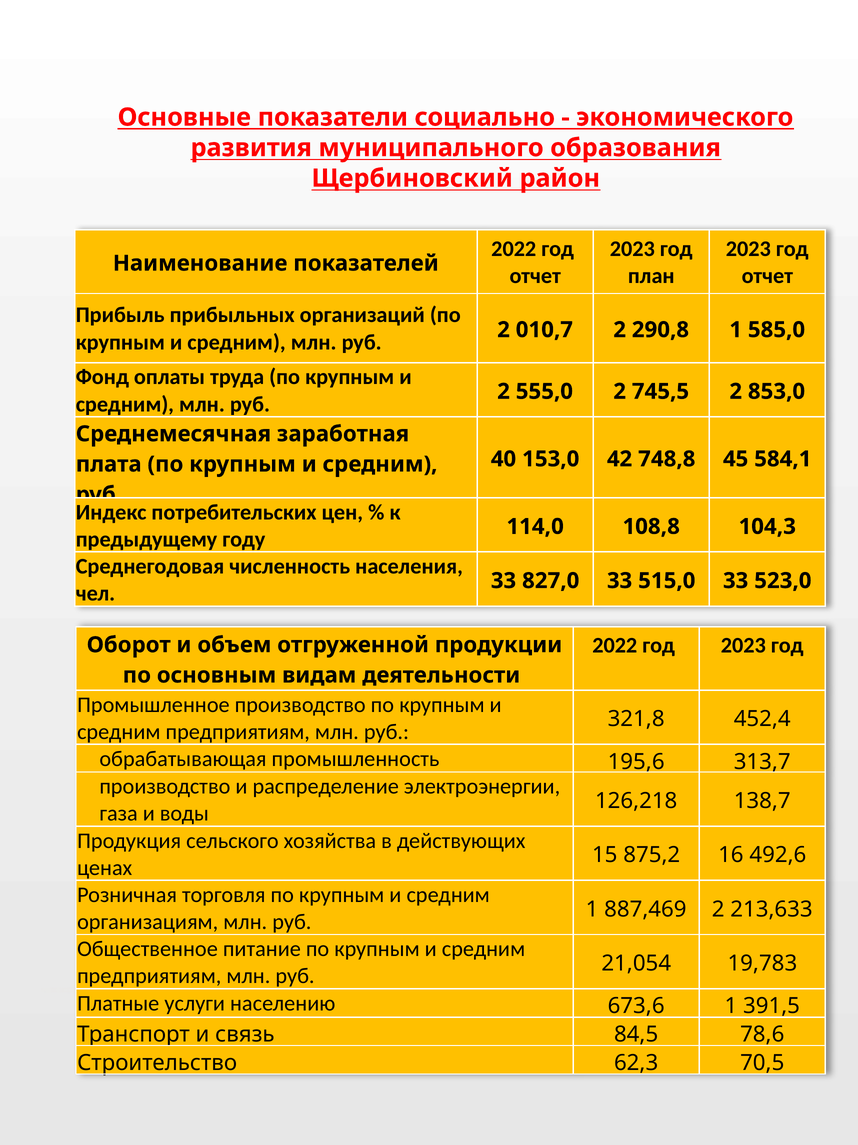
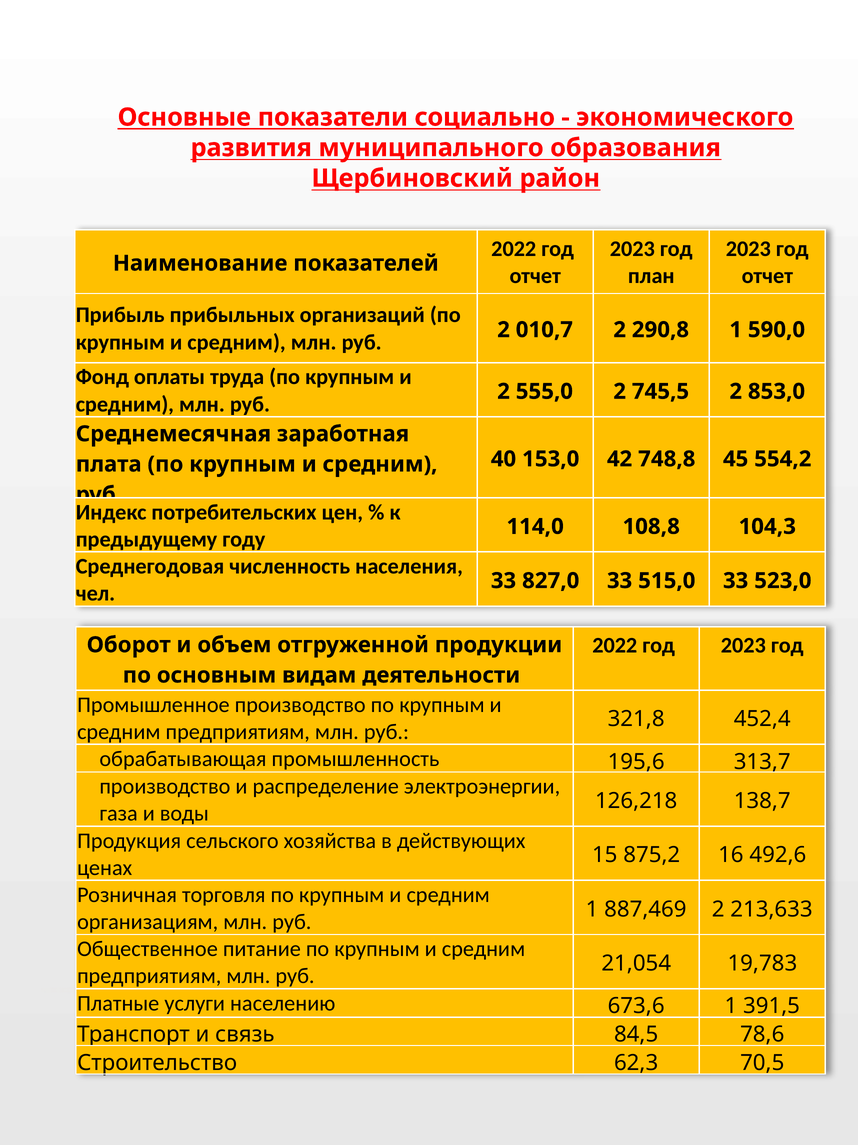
585,0: 585,0 -> 590,0 (776, 330)
584,1: 584,1 -> 554,2 (783, 459)
